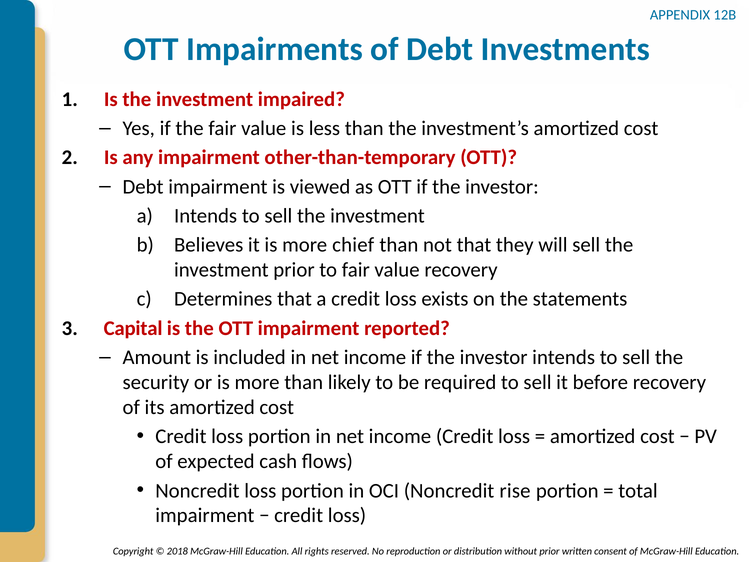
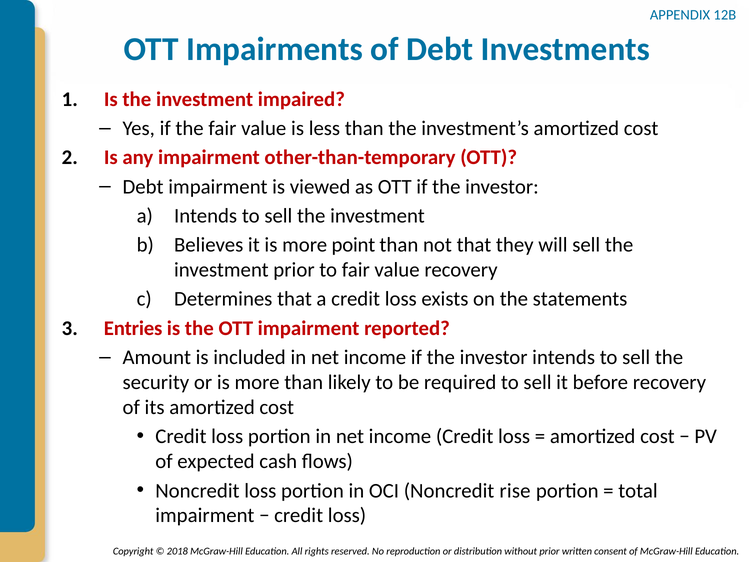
chief: chief -> point (353, 245)
Capital: Capital -> Entries (133, 328)
